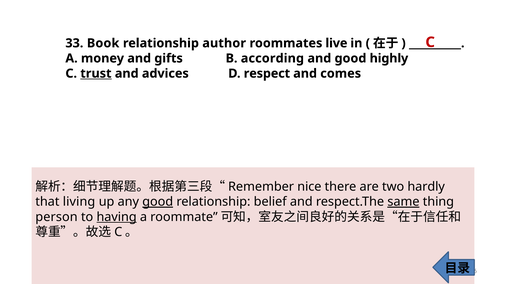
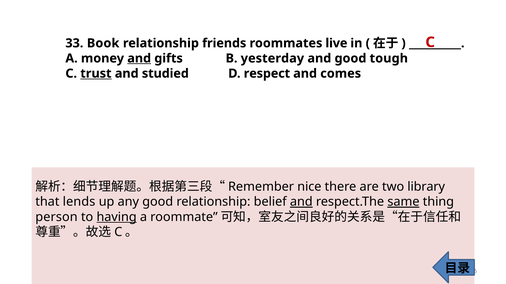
author: author -> friends (224, 43)
and underline: none -> present (139, 58)
according: according -> yesterday (272, 58)
highly: highly -> tough (389, 58)
advices: advices -> studied (165, 74)
hardly: hardly -> library (426, 187)
living: living -> lends (79, 202)
good underline: present -> none (158, 202)
and underline: none -> present (301, 202)
